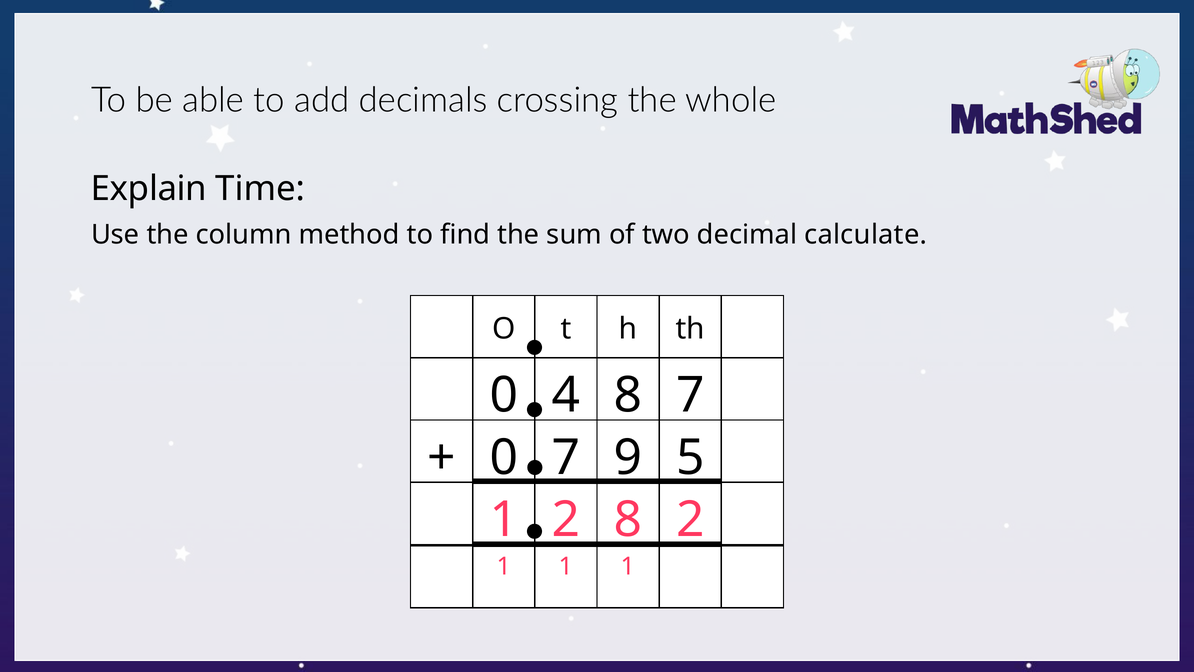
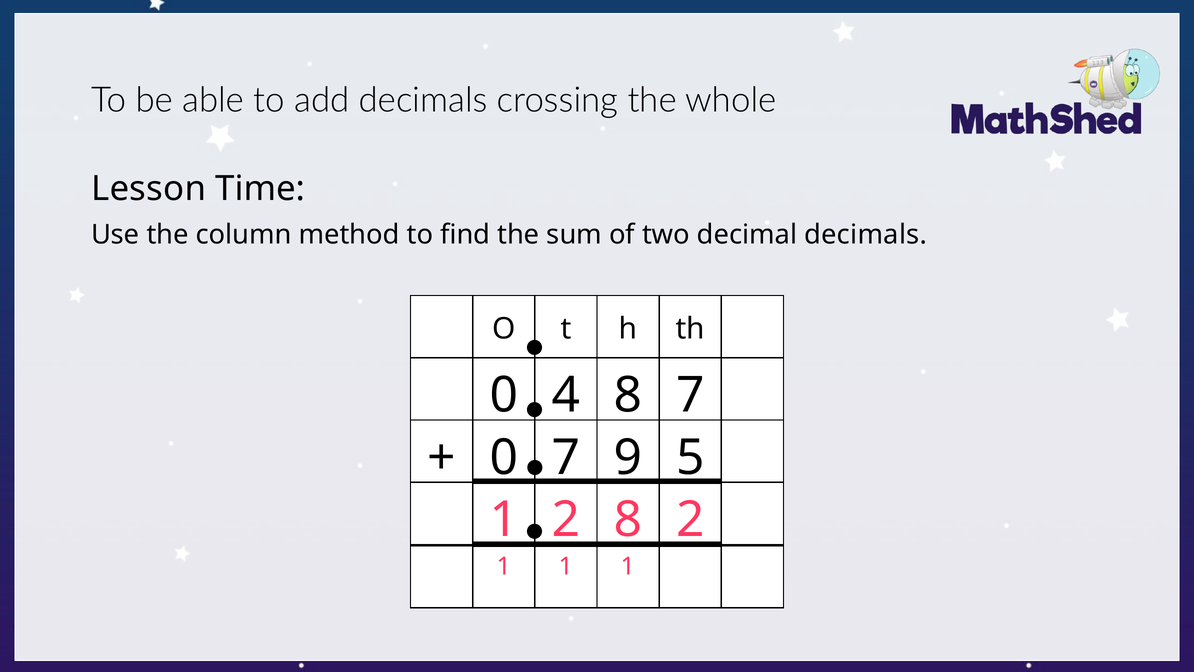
Explain: Explain -> Lesson (149, 189)
decimal calculate: calculate -> decimals (866, 235)
